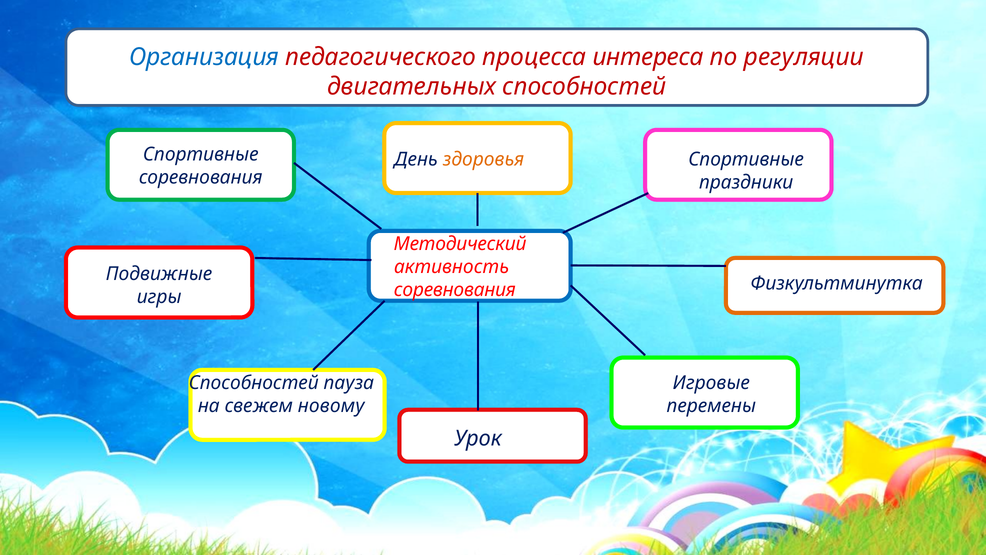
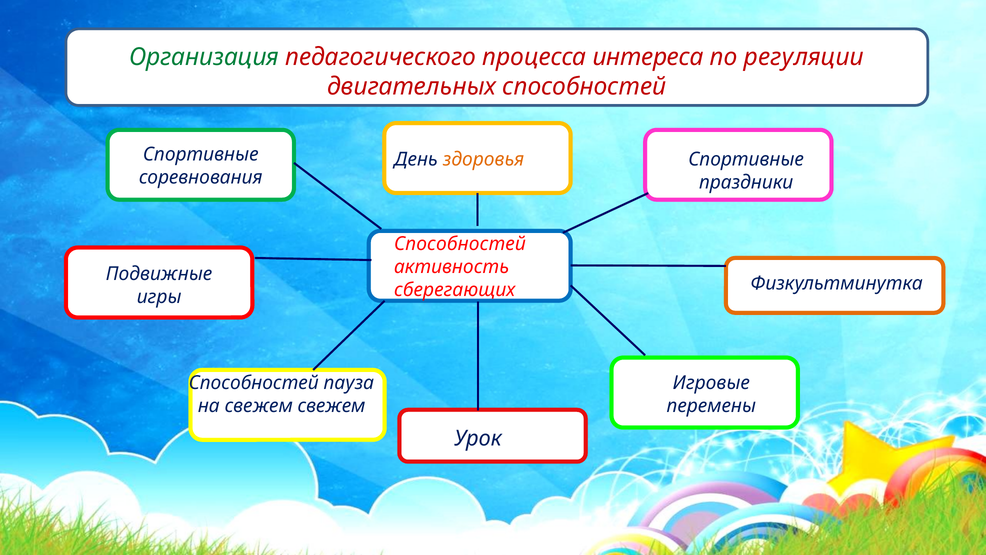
Организация colour: blue -> green (204, 57)
Методический: Методический -> Способностей (460, 244)
соревнования: соревнования -> сберегающих (455, 290)
новому: новому -> свежем (331, 406)
